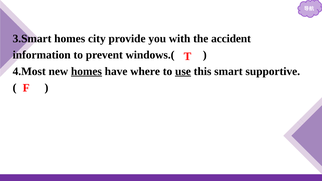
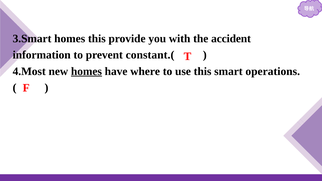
homes city: city -> this (97, 39)
windows.(: windows.( -> constant.( (150, 55)
use underline: present -> none (183, 71)
supportive: supportive -> operations (273, 71)
